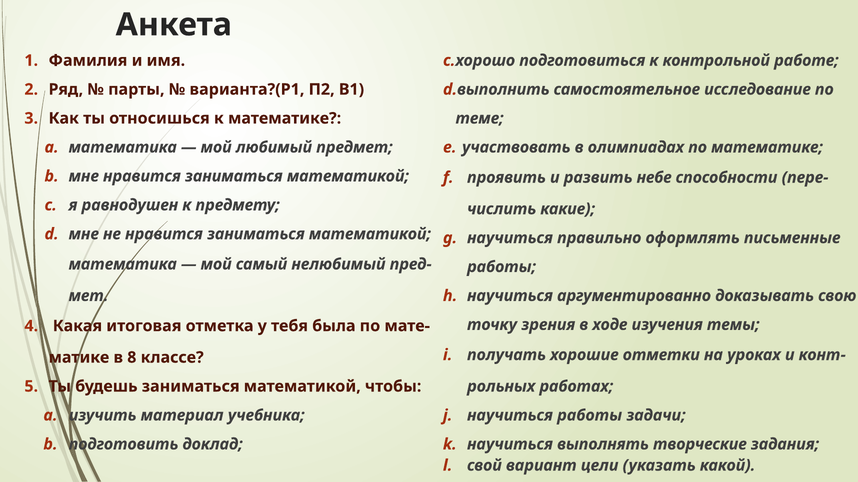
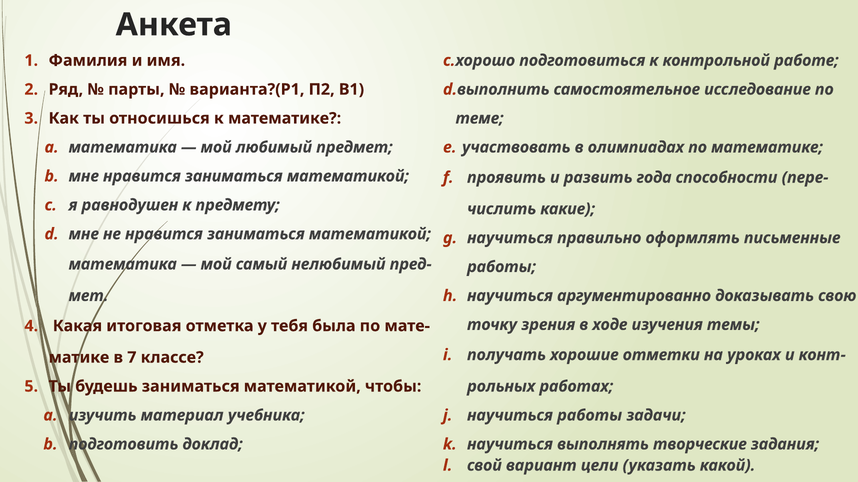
небе: небе -> года (654, 178)
8: 8 -> 7 (132, 358)
